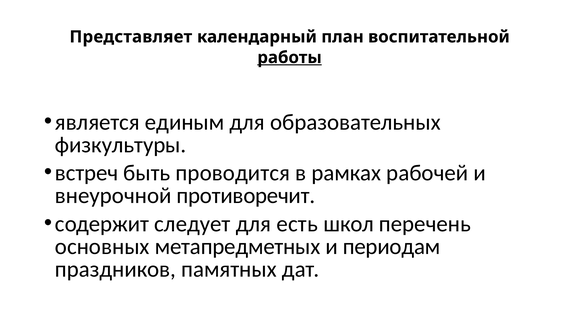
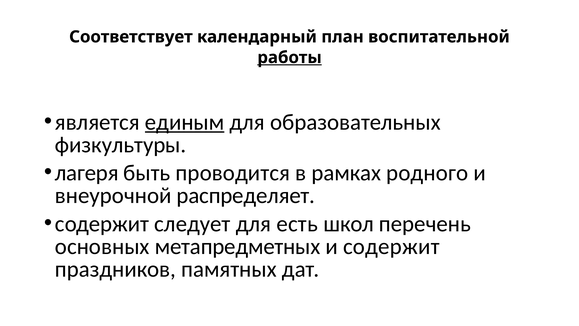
Представляет: Представляет -> Соответствует (131, 37)
единым underline: none -> present (185, 122)
встреч: встреч -> лагеря (87, 173)
рабочей: рабочей -> родного (427, 173)
противоречит: противоречит -> распределяет (246, 196)
и периодам: периодам -> содержит (391, 246)
